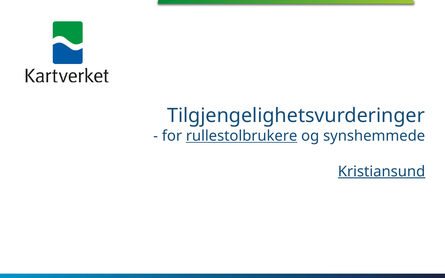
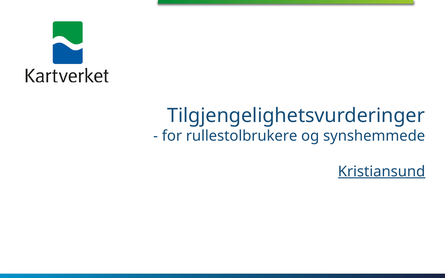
rullestolbrukere underline: present -> none (242, 136)
